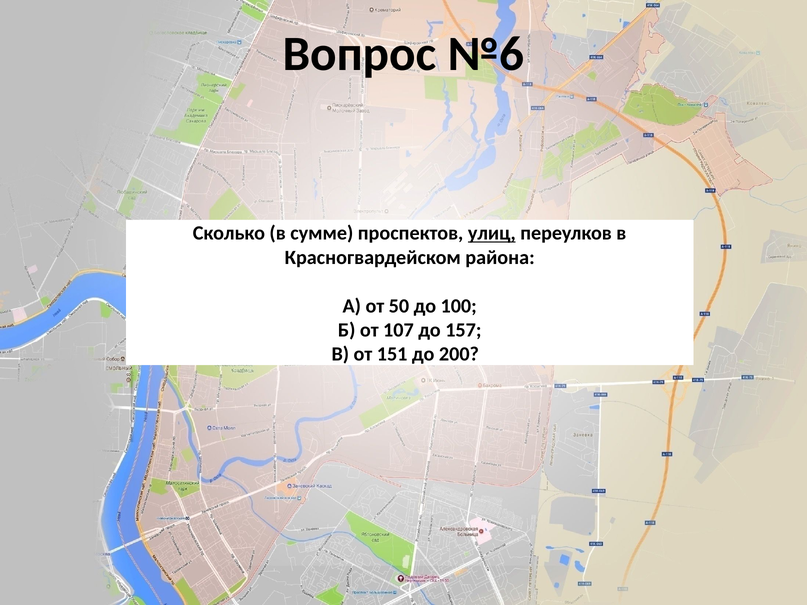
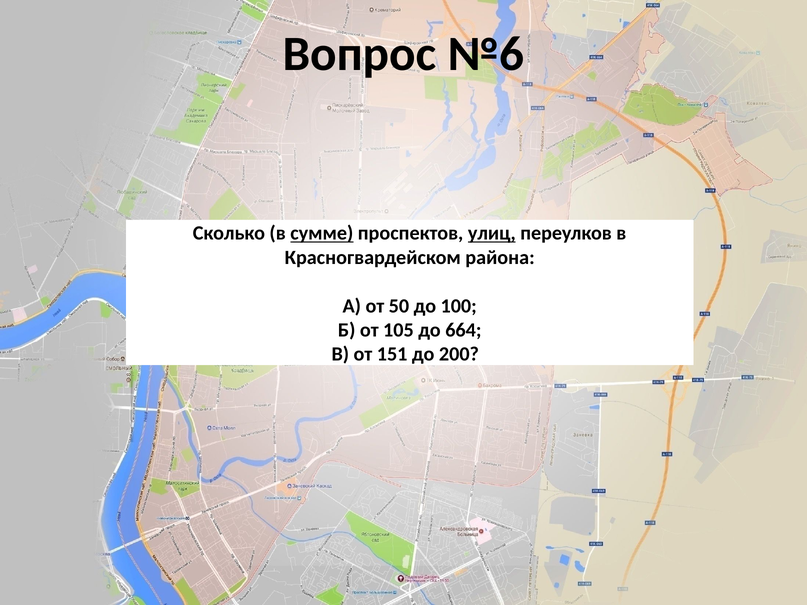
сумме underline: none -> present (322, 233)
107: 107 -> 105 (398, 330)
157: 157 -> 664 (463, 330)
